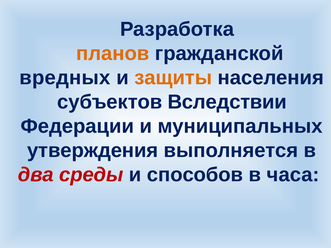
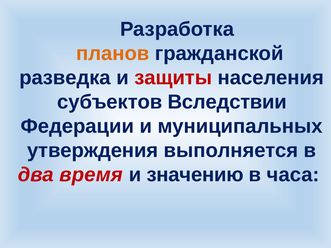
вредных: вредных -> разведка (65, 78)
защиты colour: orange -> red (173, 78)
среды: среды -> время (91, 175)
способов: способов -> значению (195, 175)
